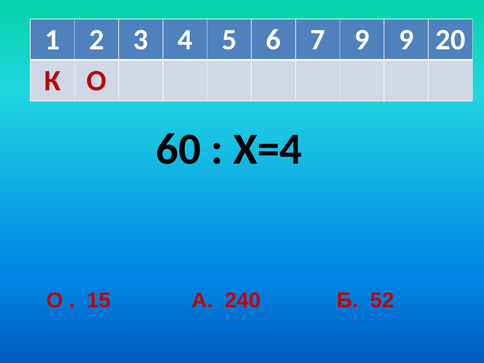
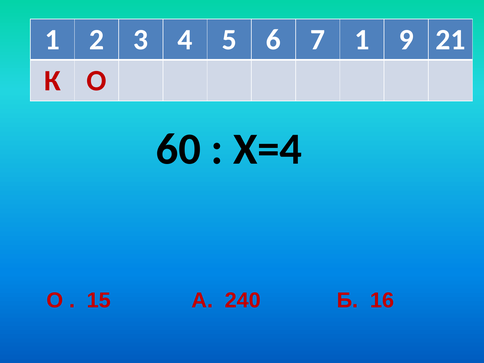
7 9: 9 -> 1 (362, 40)
20: 20 -> 21 (450, 40)
52: 52 -> 16 (382, 300)
